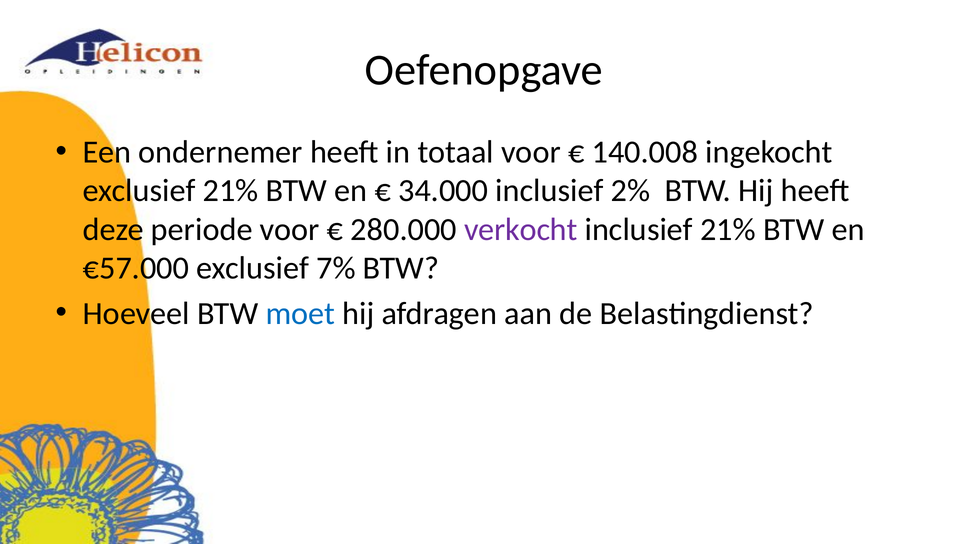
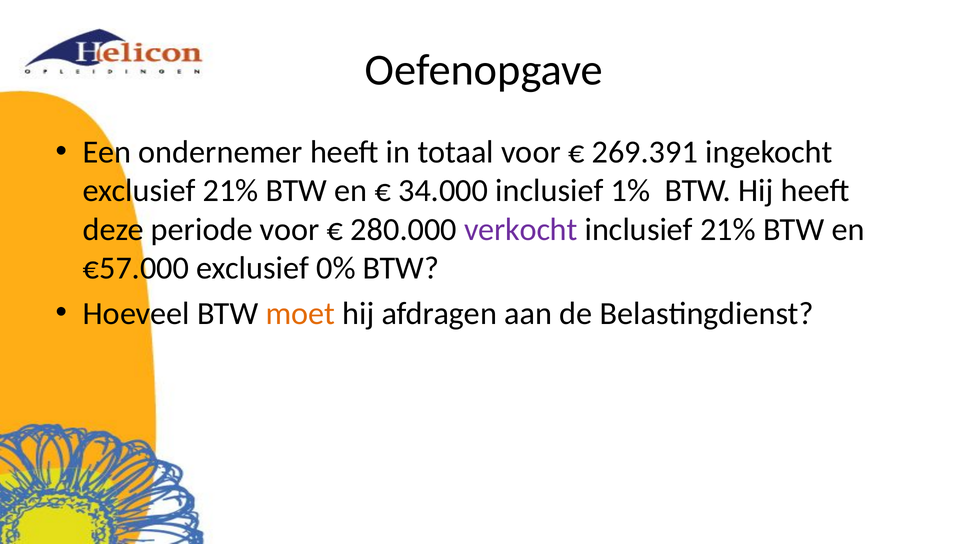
140.008: 140.008 -> 269.391 (645, 152)
2%: 2% -> 1% (630, 191)
7%: 7% -> 0% (336, 268)
moet colour: blue -> orange (300, 314)
